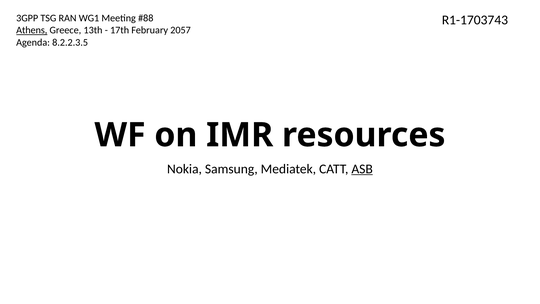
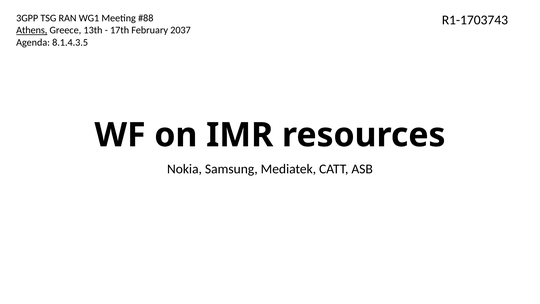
2057: 2057 -> 2037 (181, 30)
8.2.2.3.5: 8.2.2.3.5 -> 8.1.4.3.5 (70, 42)
ASB underline: present -> none (362, 169)
